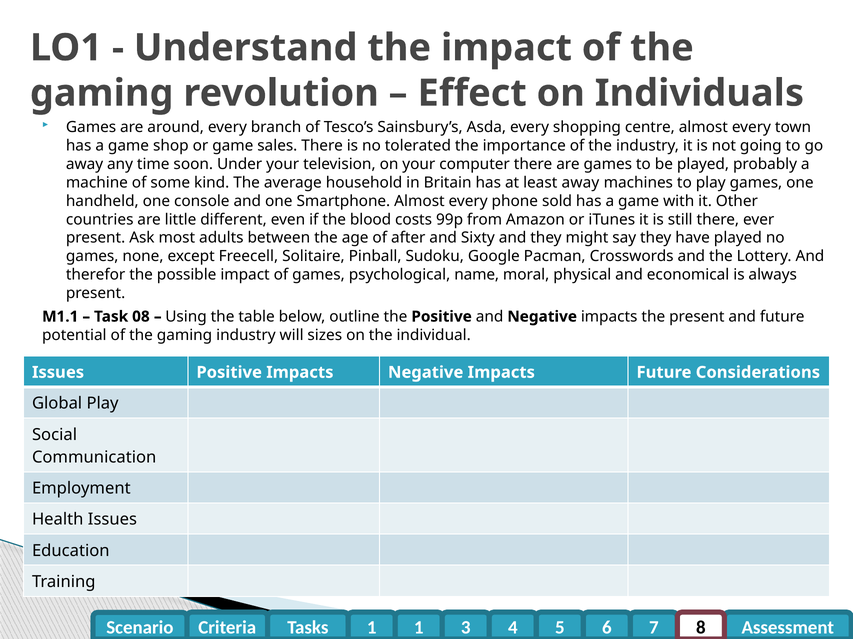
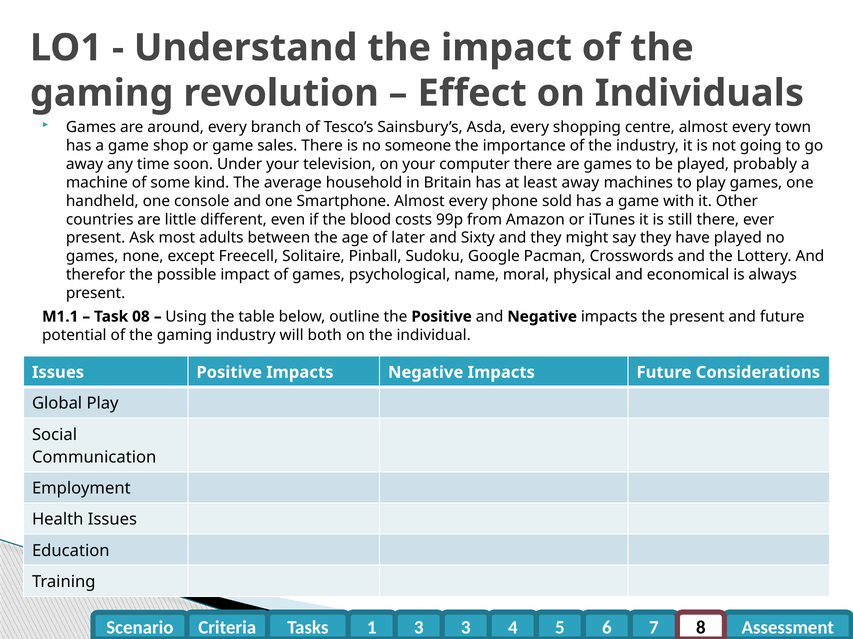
tolerated: tolerated -> someone (418, 146)
after: after -> later (408, 238)
sizes: sizes -> both (325, 335)
1 1: 1 -> 3 (419, 628)
